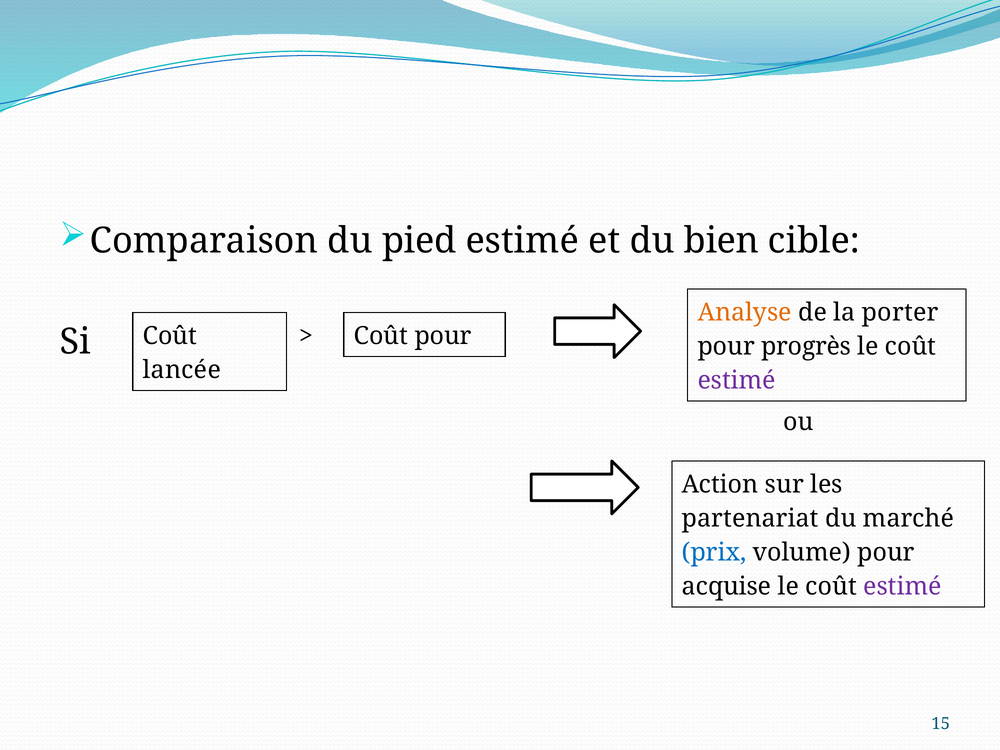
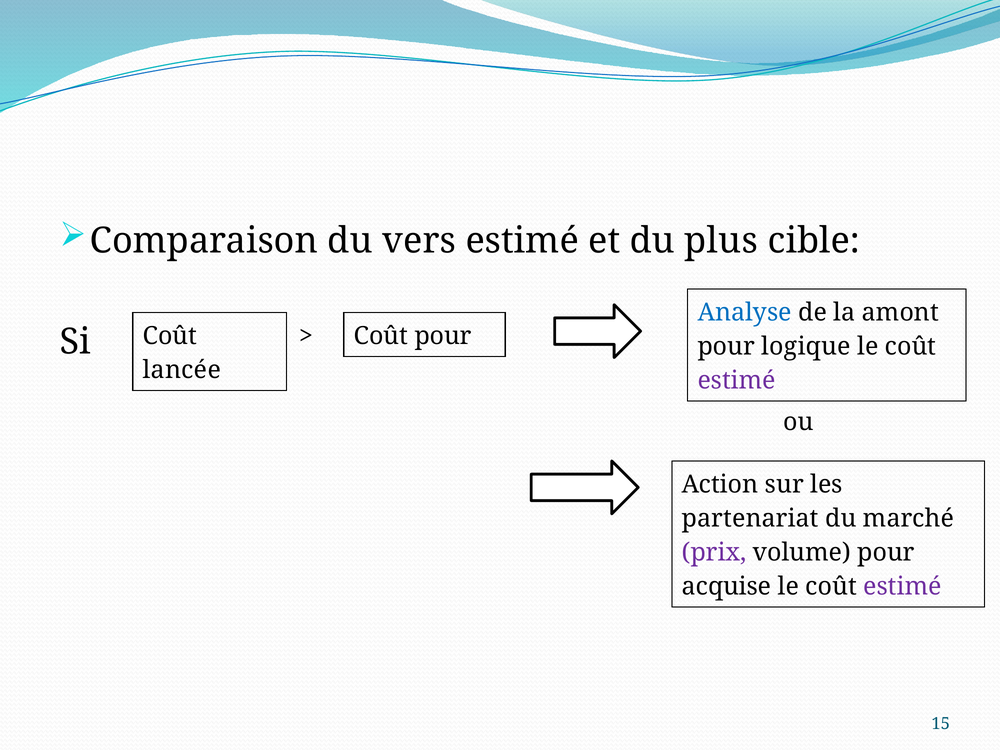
pied: pied -> vers (419, 241)
bien: bien -> plus (721, 241)
Analyse colour: orange -> blue (745, 312)
porter: porter -> amont (900, 312)
progrès: progrès -> logique (806, 346)
prix colour: blue -> purple (714, 552)
